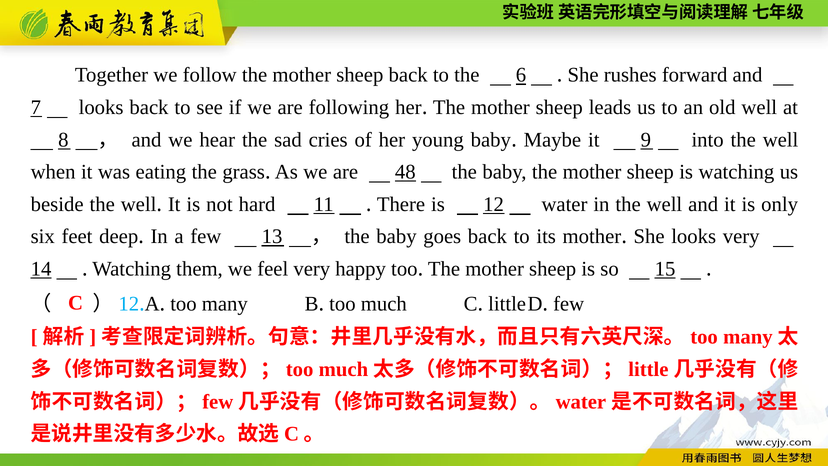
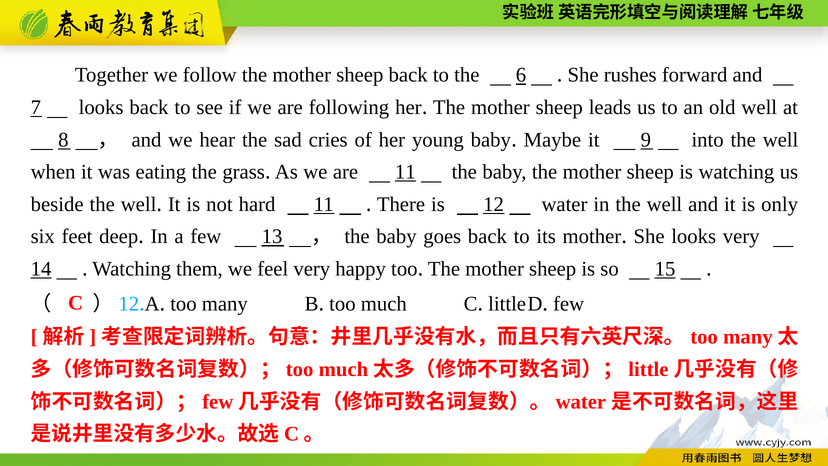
are 48: 48 -> 11 (405, 172)
